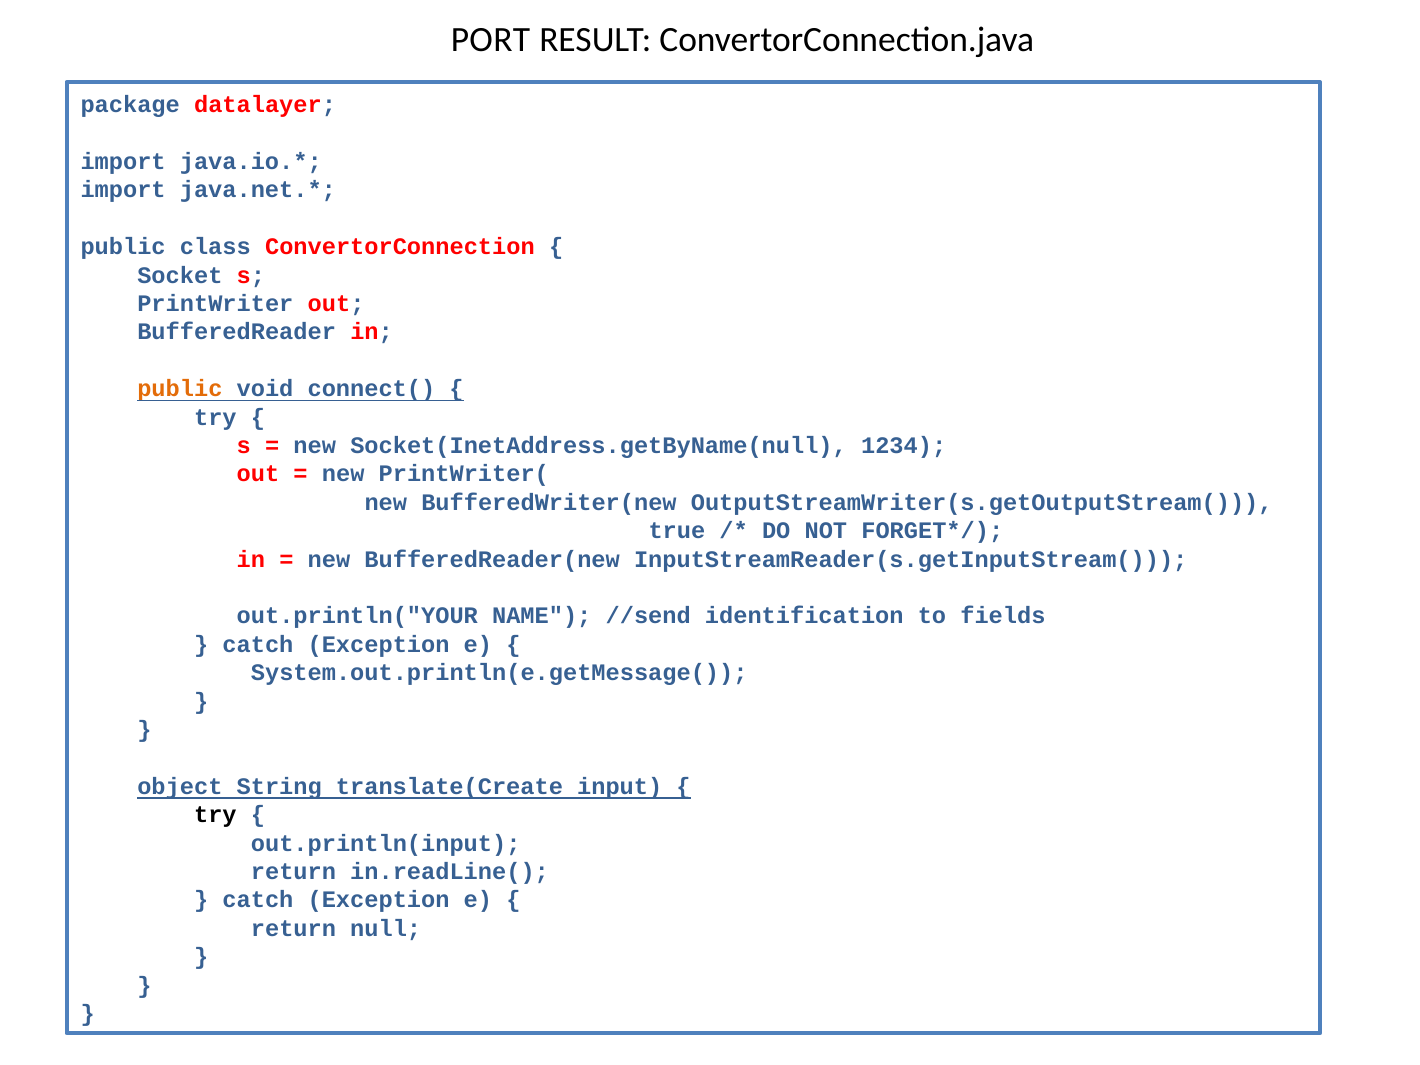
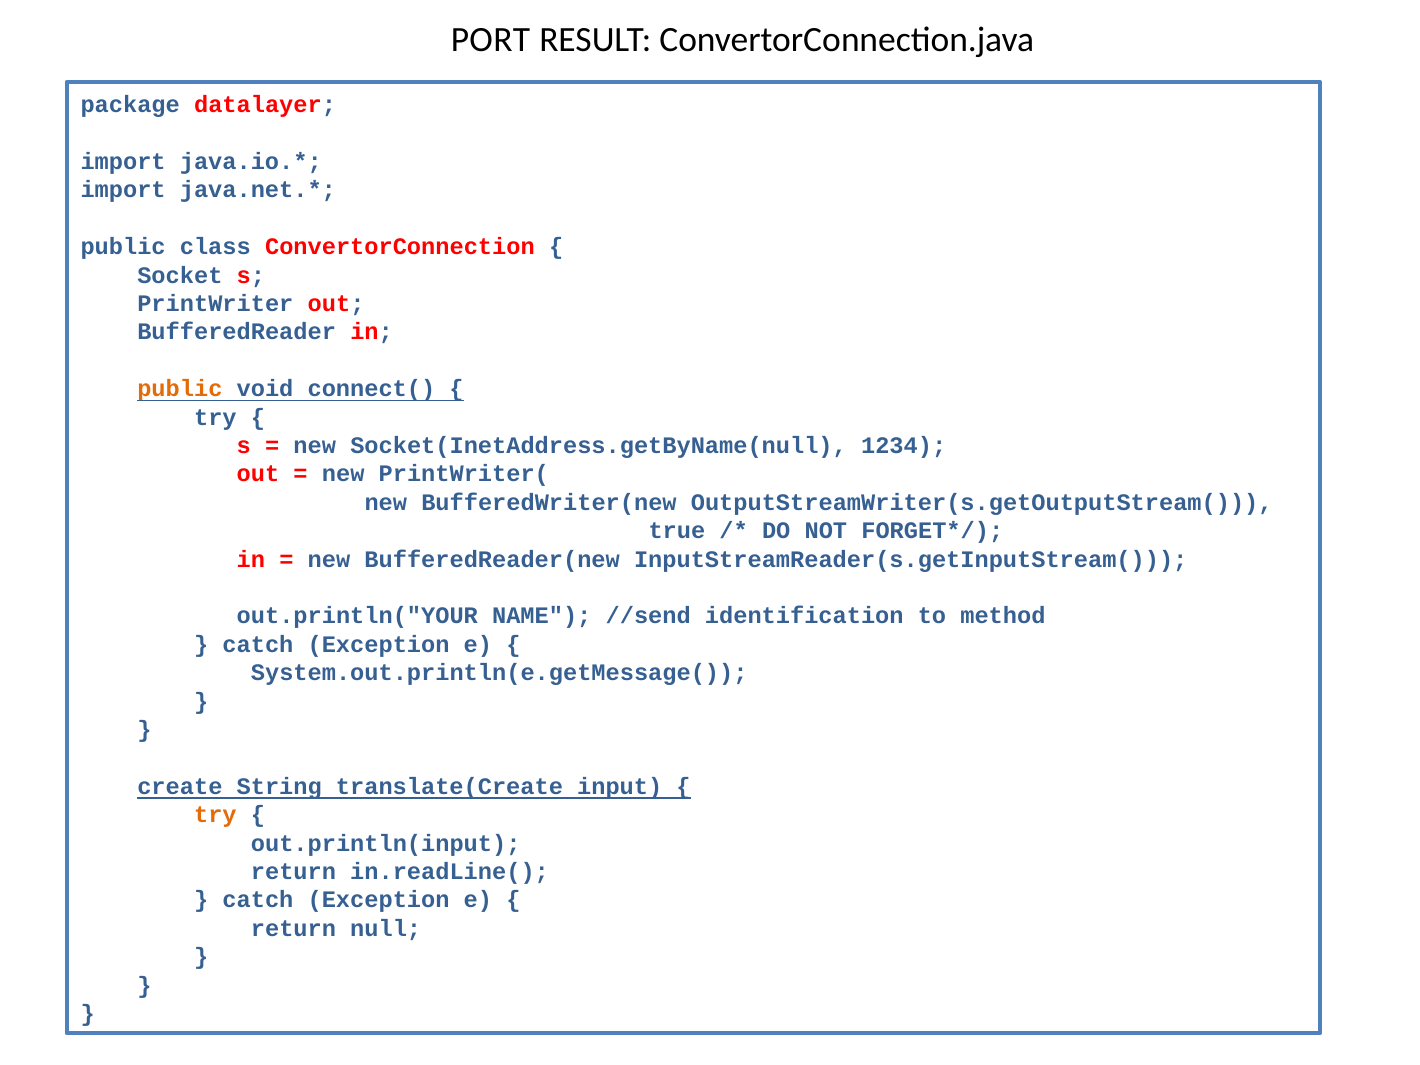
fields: fields -> method (1003, 616)
object: object -> create (180, 787)
try colour: black -> orange (215, 815)
